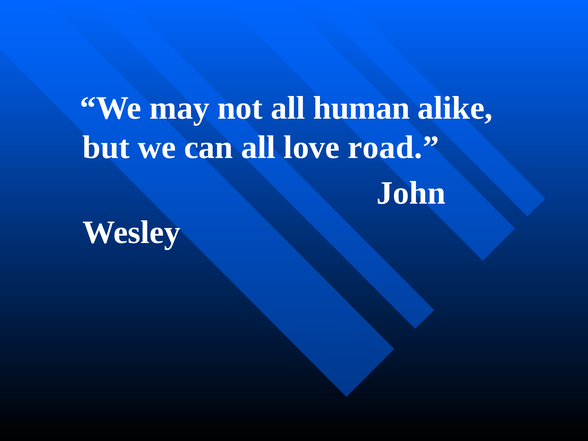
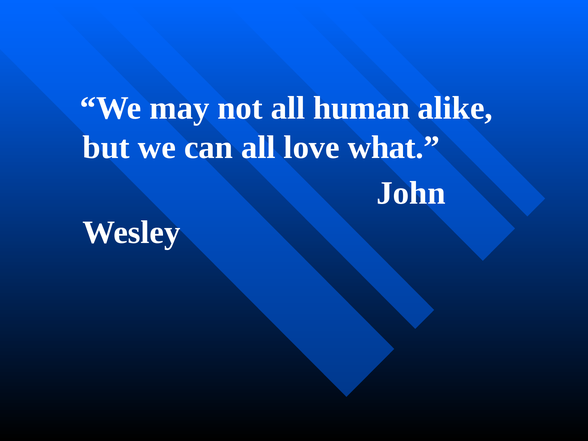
road: road -> what (394, 147)
